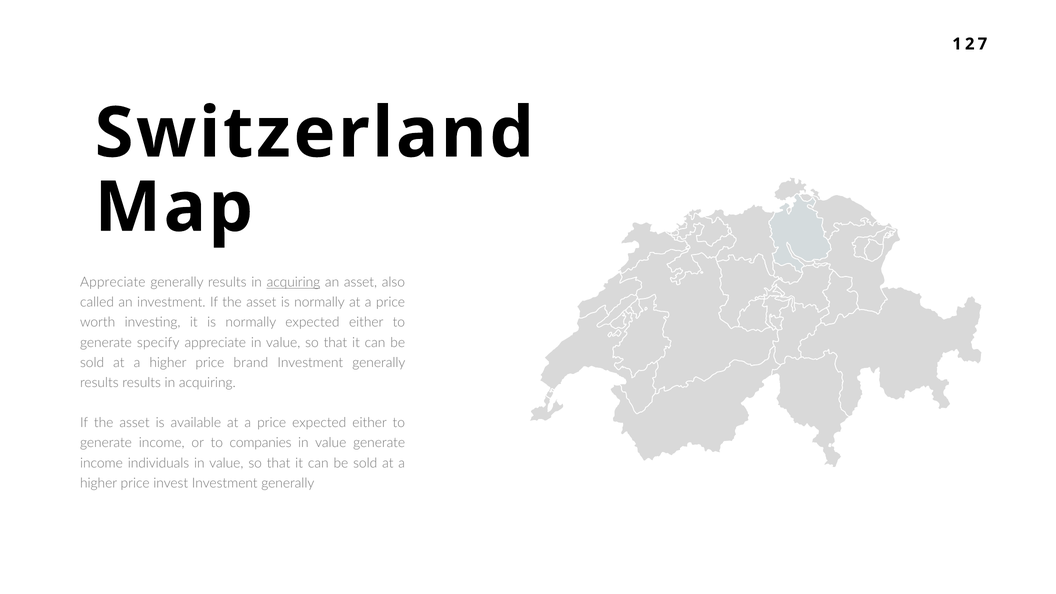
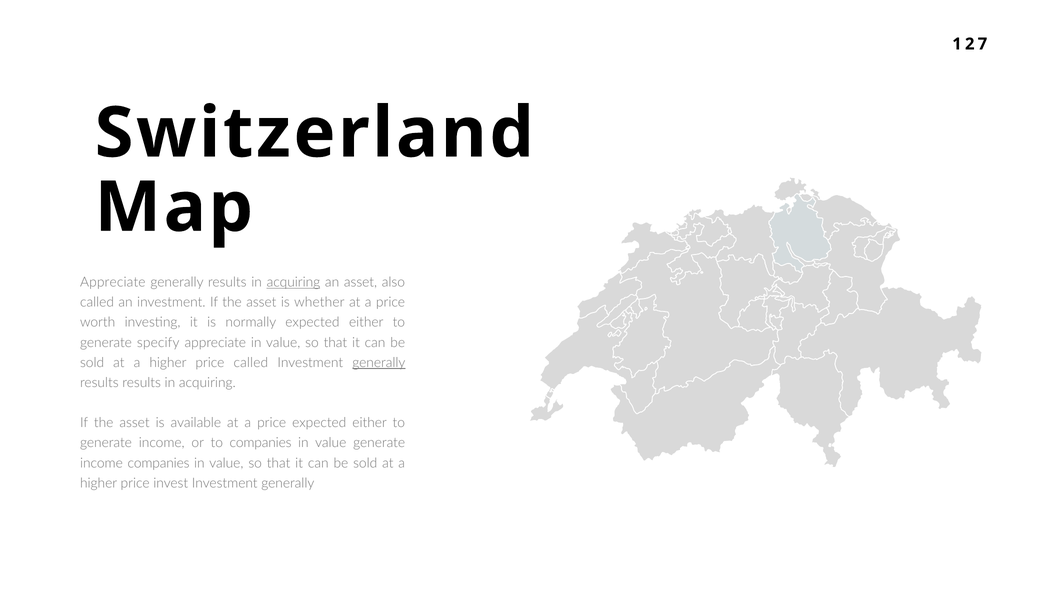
asset is normally: normally -> whether (319, 302)
price brand: brand -> called (251, 363)
generally underline: none -> present (379, 363)
income individuals: individuals -> companies (159, 463)
